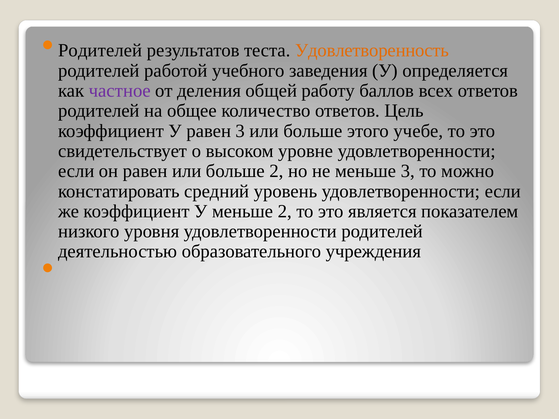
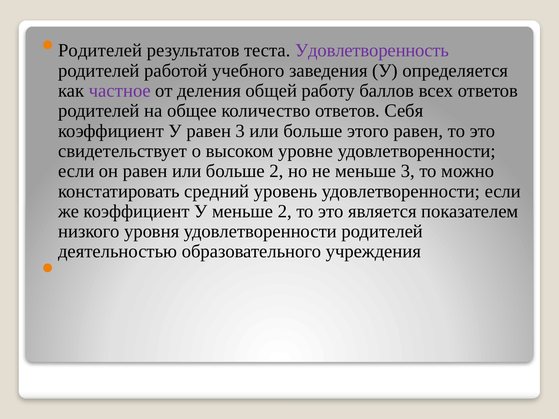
Удовлетворенность colour: orange -> purple (372, 50)
Цель: Цель -> Себя (404, 111)
этого учебе: учебе -> равен (418, 131)
